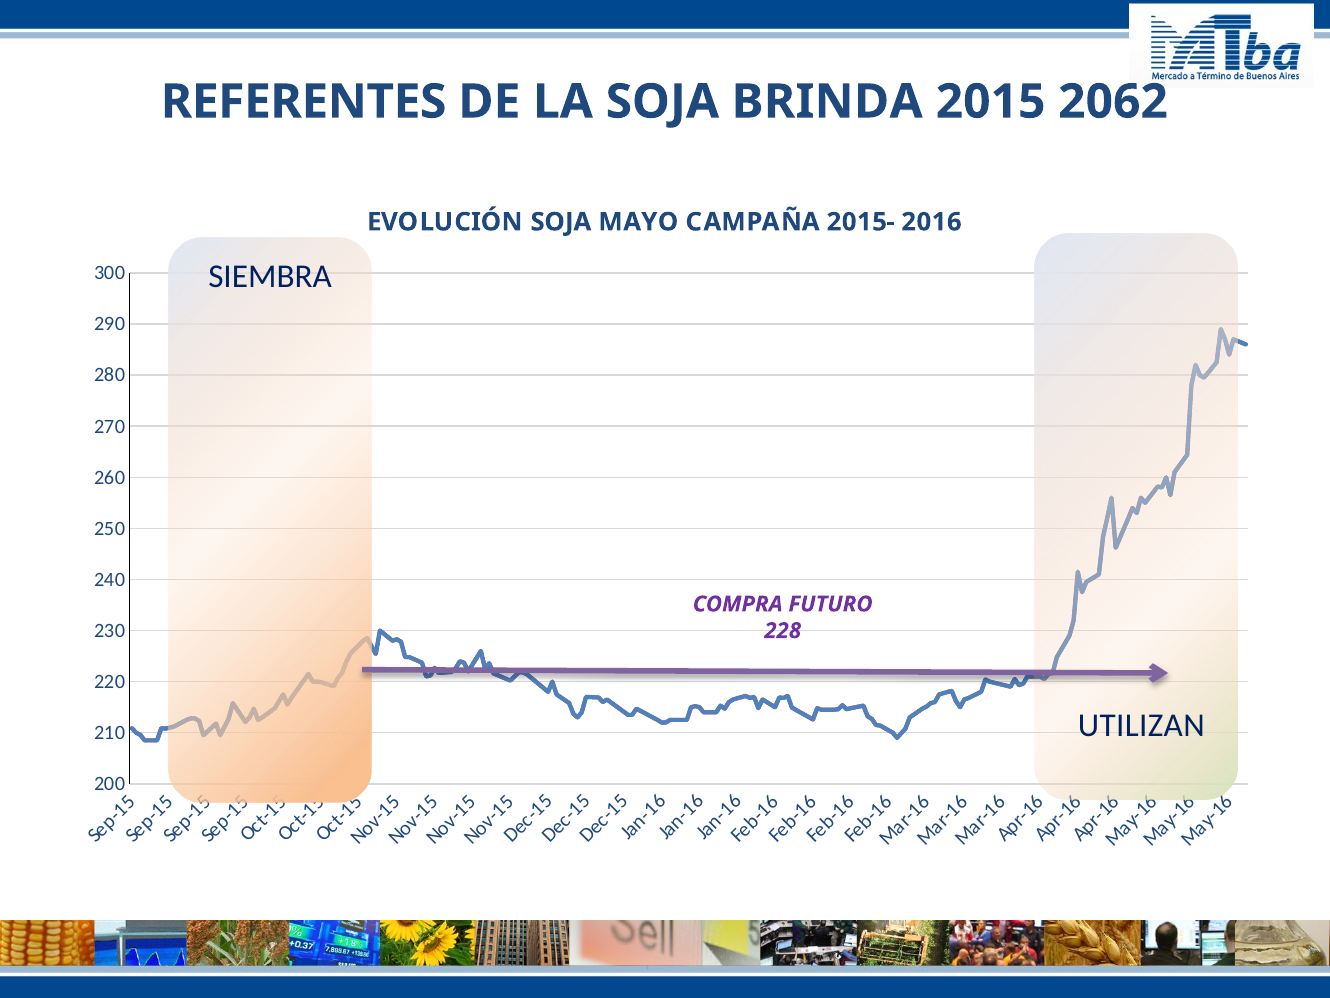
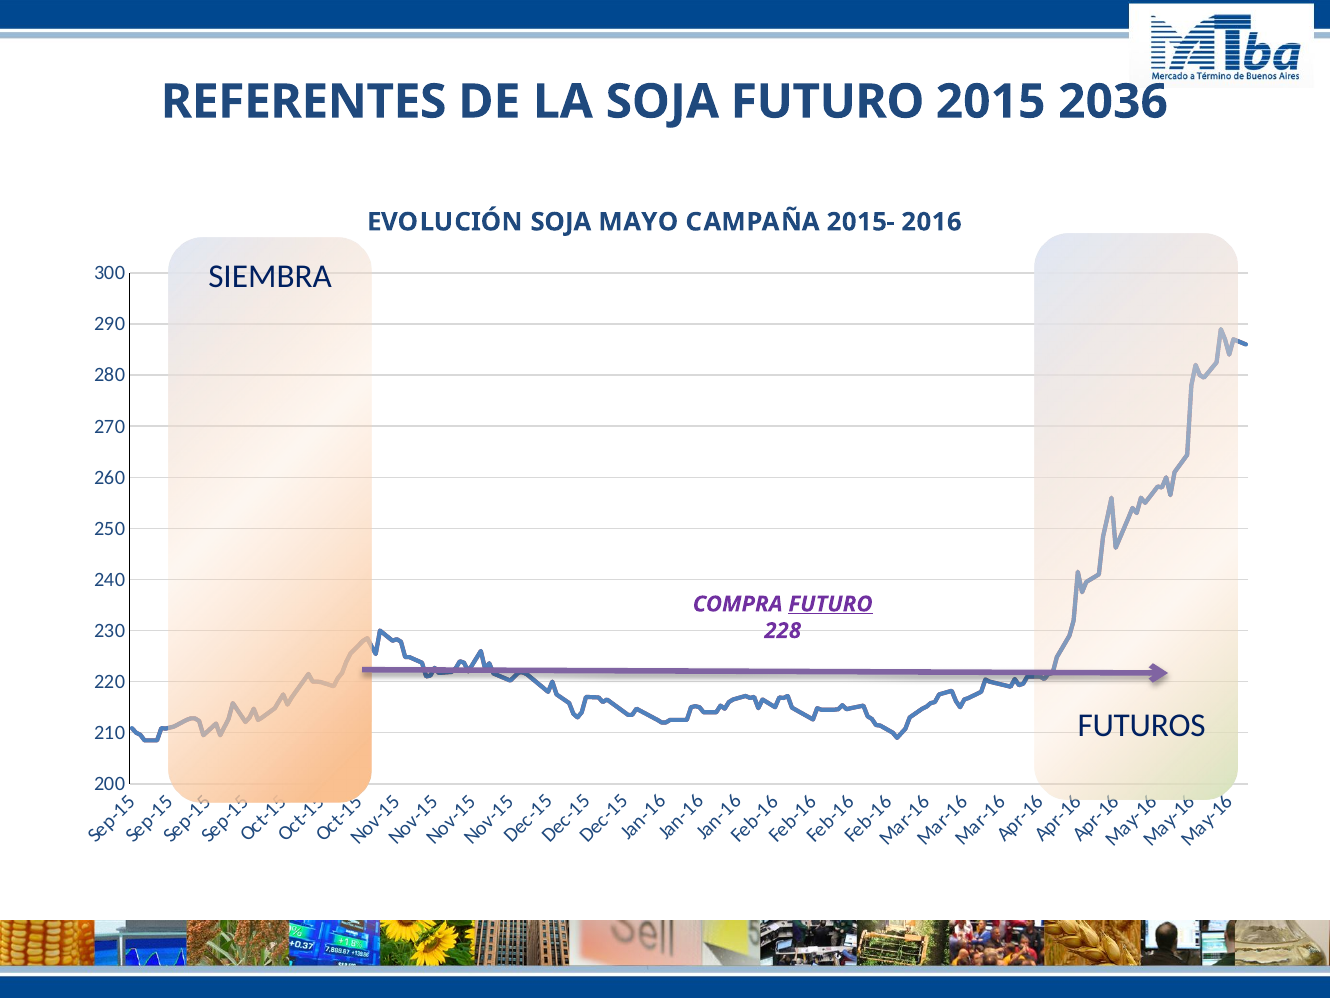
SOJA BRINDA: BRINDA -> FUTURO (828, 102)
2062: 2062 -> 2036 (1113, 102)
FUTURO underline: none -> present (831, 604)
UTILIZAN: UTILIZAN -> FUTUROS (1142, 725)
